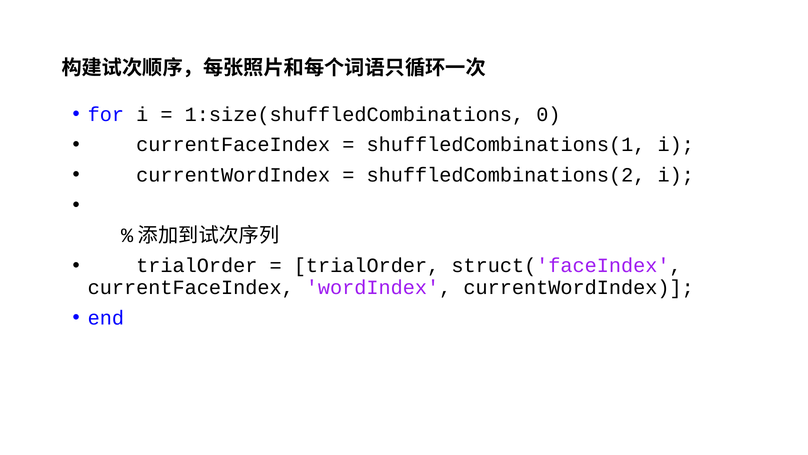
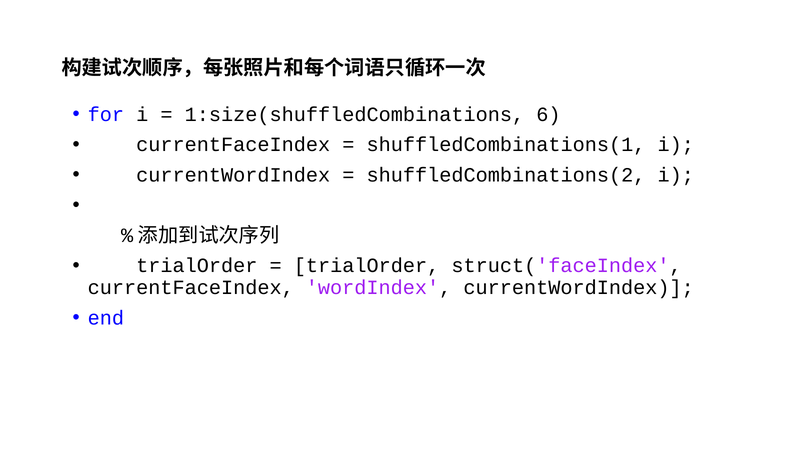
0: 0 -> 6 (548, 114)
